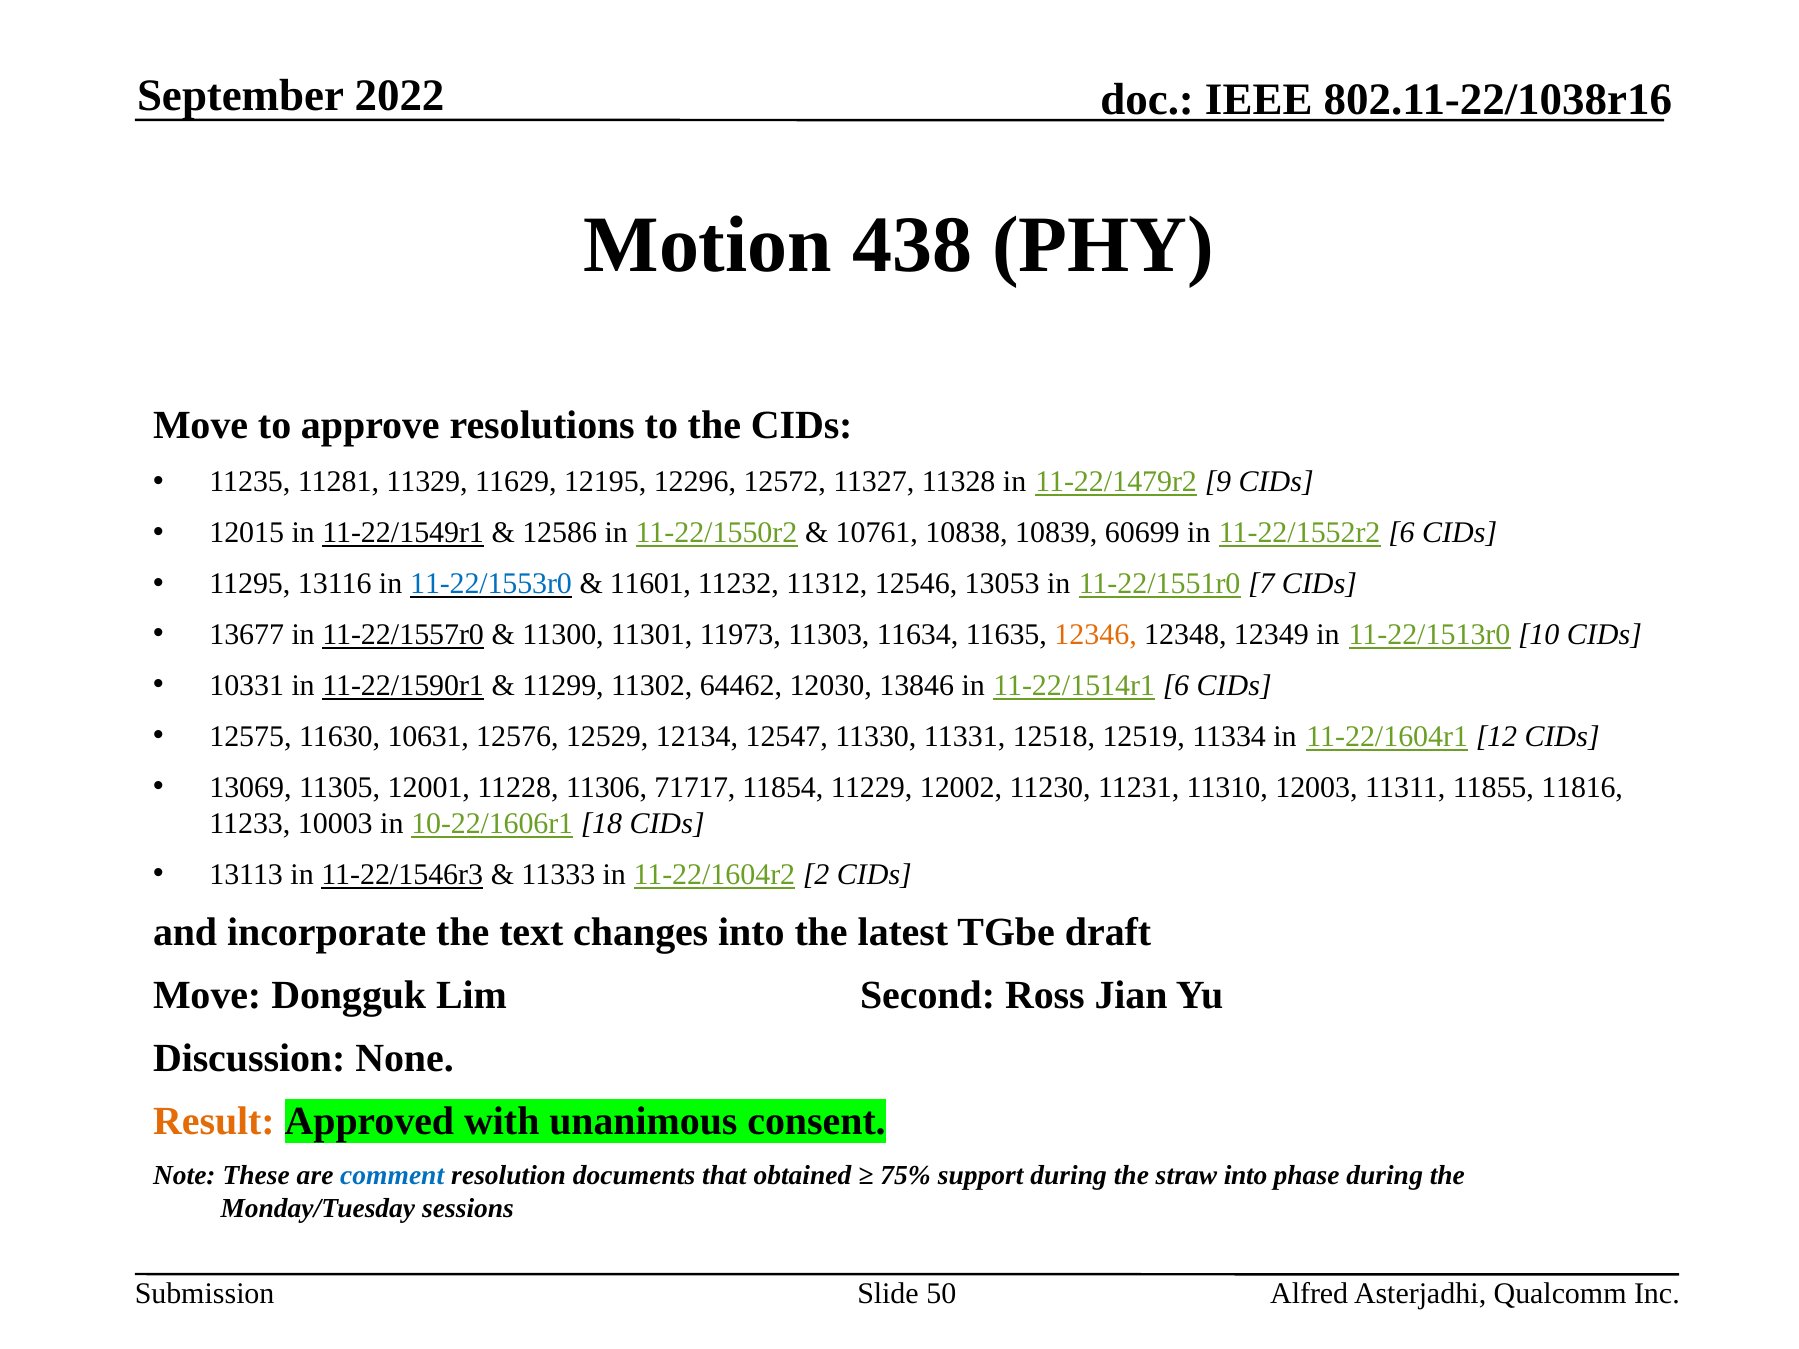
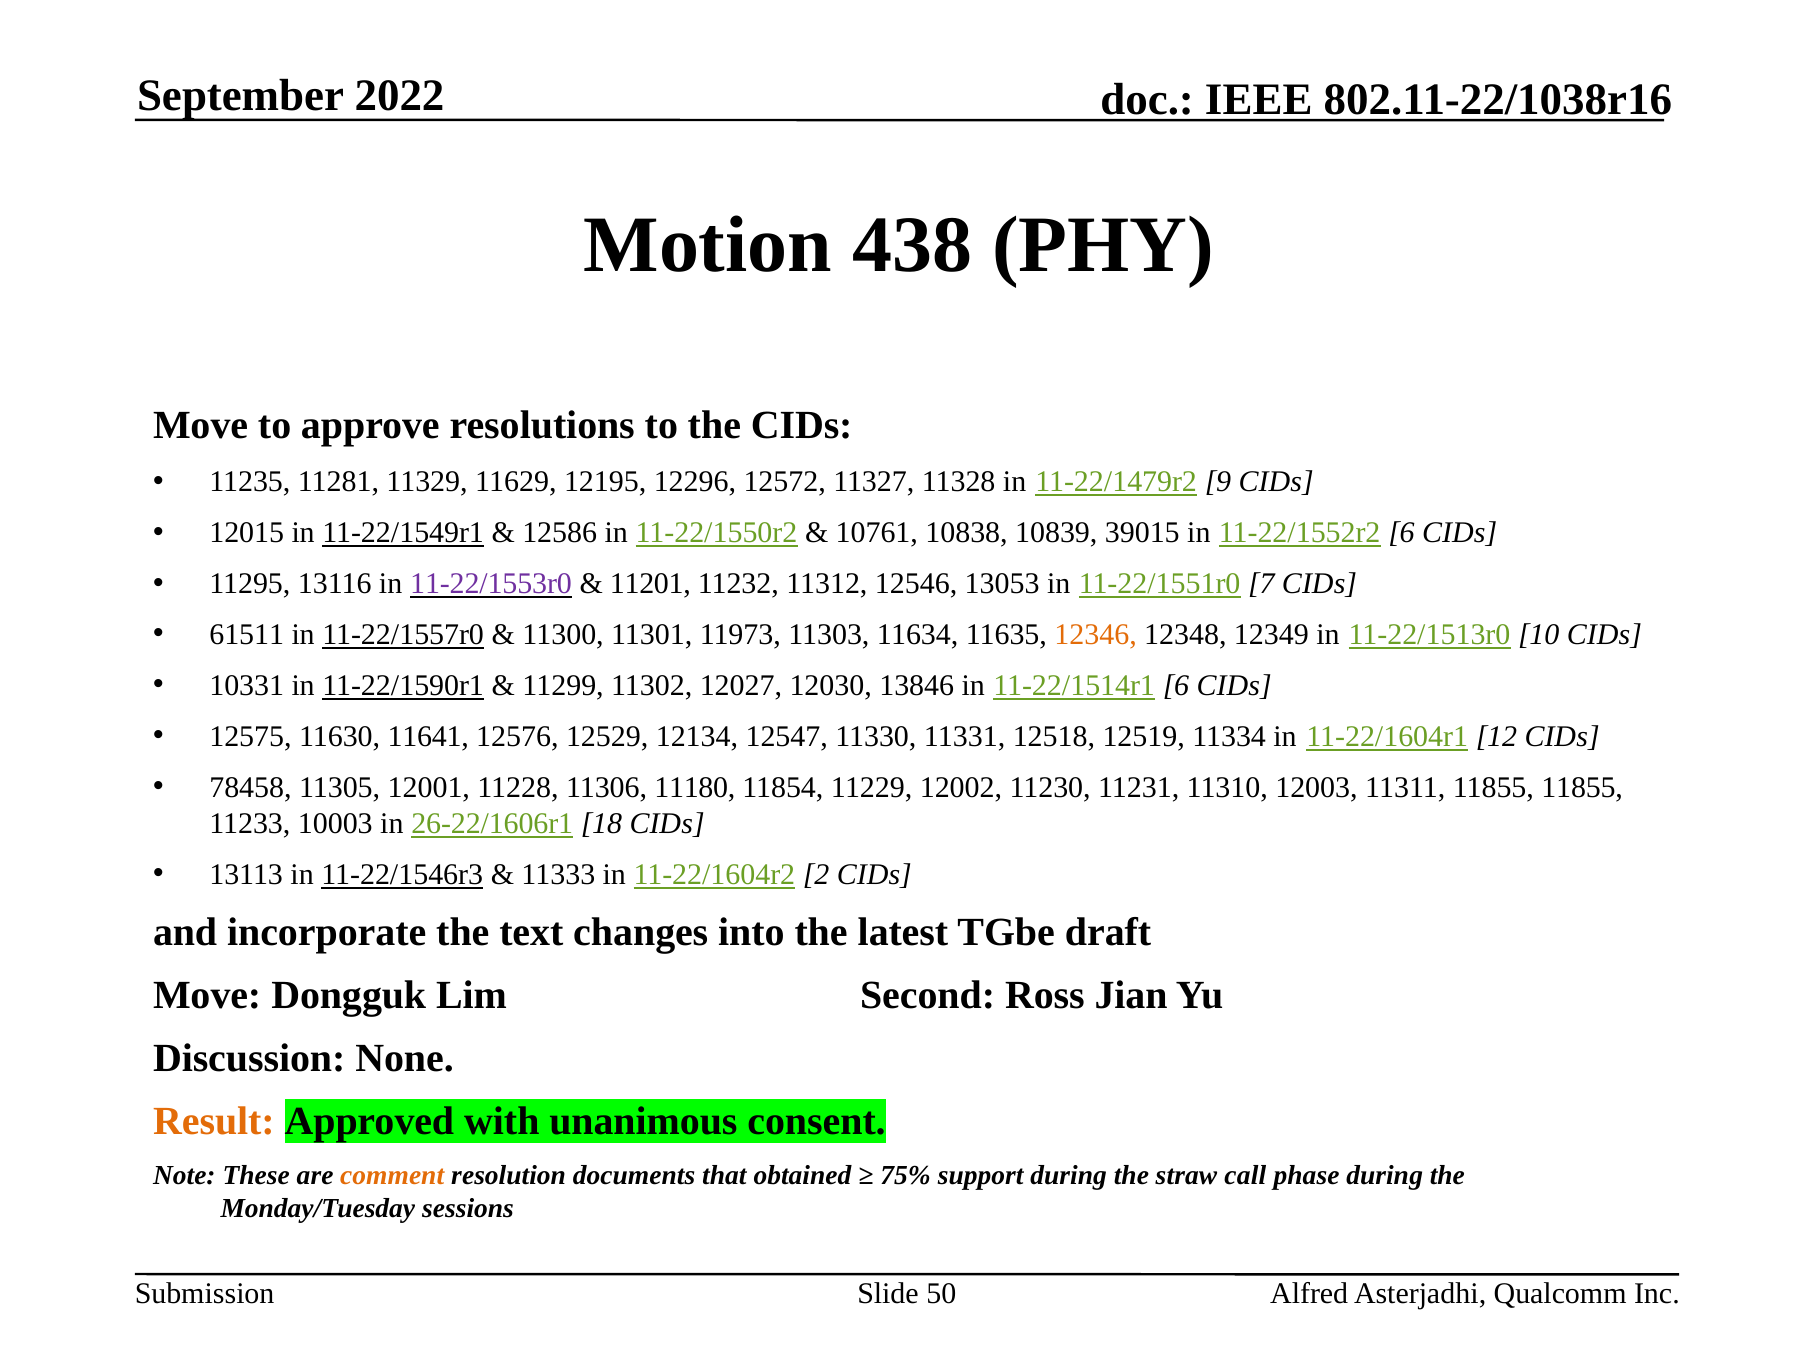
60699: 60699 -> 39015 (1142, 533)
11-22/1553r0 colour: blue -> purple (491, 584)
11601: 11601 -> 11201 (650, 584)
13677: 13677 -> 61511 (247, 635)
64462: 64462 -> 12027 (741, 686)
10631: 10631 -> 11641 (428, 737)
13069: 13069 -> 78458 (250, 788)
71717: 71717 -> 11180 (695, 788)
11855 11816: 11816 -> 11855 (1582, 788)
10-22/1606r1: 10-22/1606r1 -> 26-22/1606r1 (492, 824)
comment colour: blue -> orange (392, 1176)
straw into: into -> call (1245, 1176)
